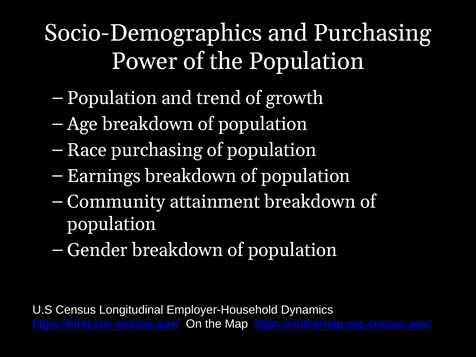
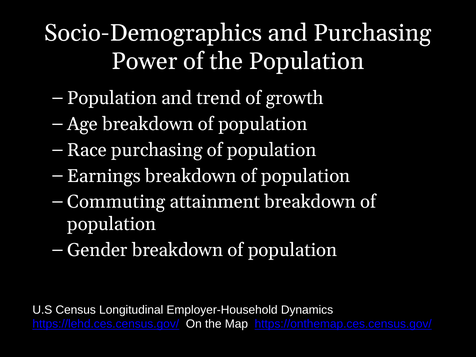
Community: Community -> Commuting (116, 202)
